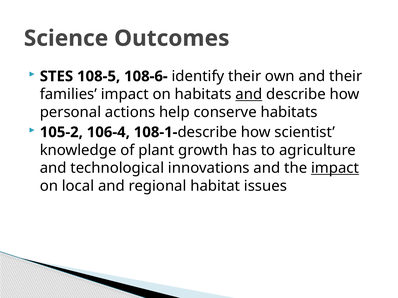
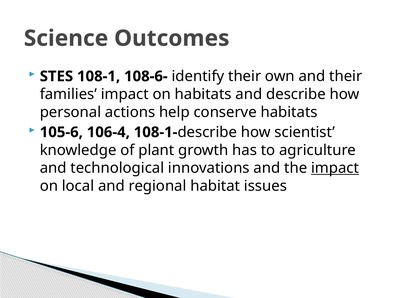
108-5: 108-5 -> 108-1 (99, 76)
and underline: present -> none (249, 94)
105-2: 105-2 -> 105-6 (61, 132)
